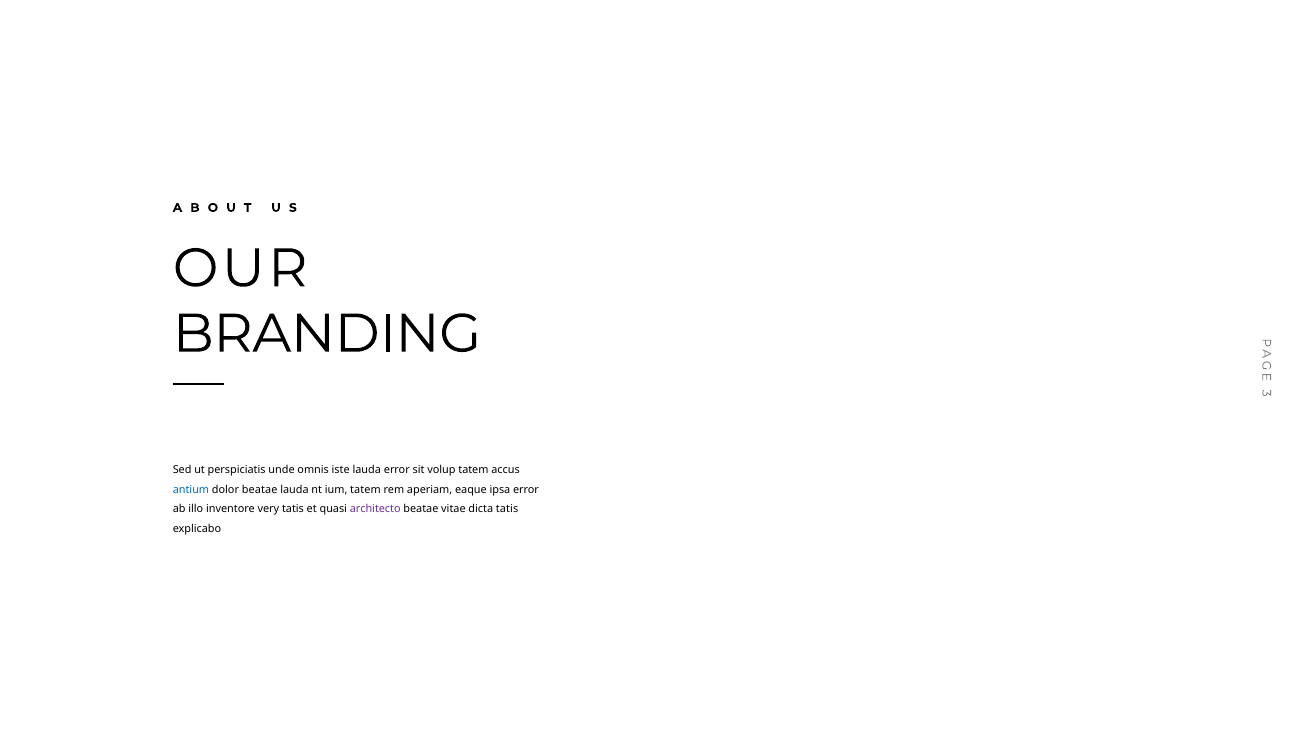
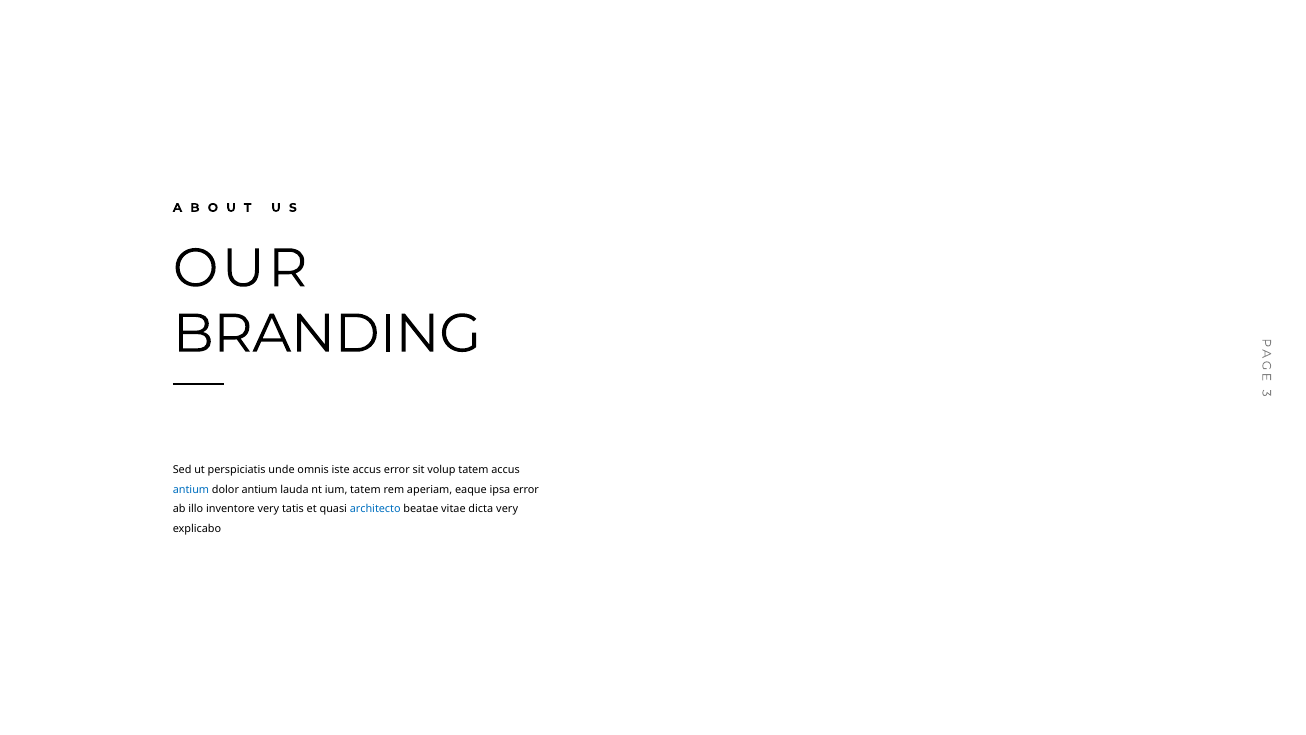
iste lauda: lauda -> accus (367, 470)
dolor beatae: beatae -> antium (260, 489)
architecto colour: purple -> blue (375, 509)
dicta tatis: tatis -> very (507, 509)
